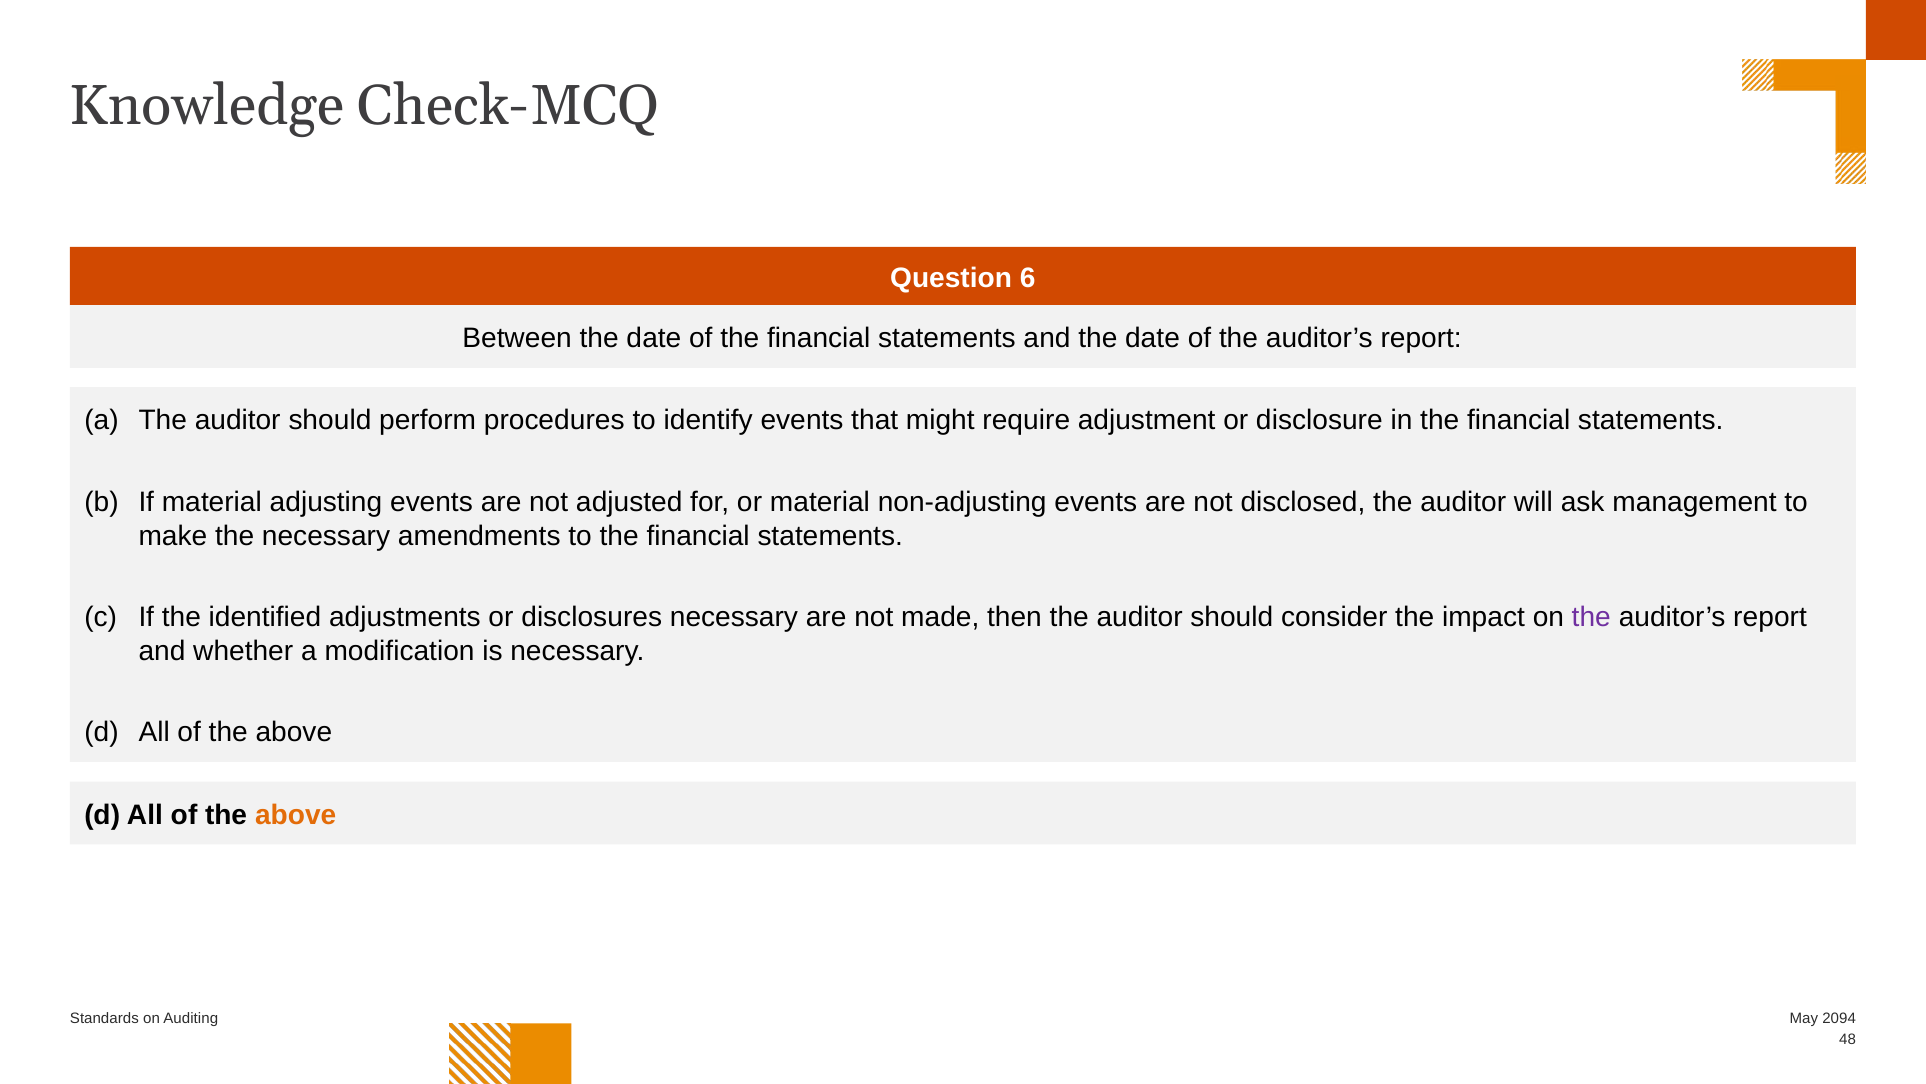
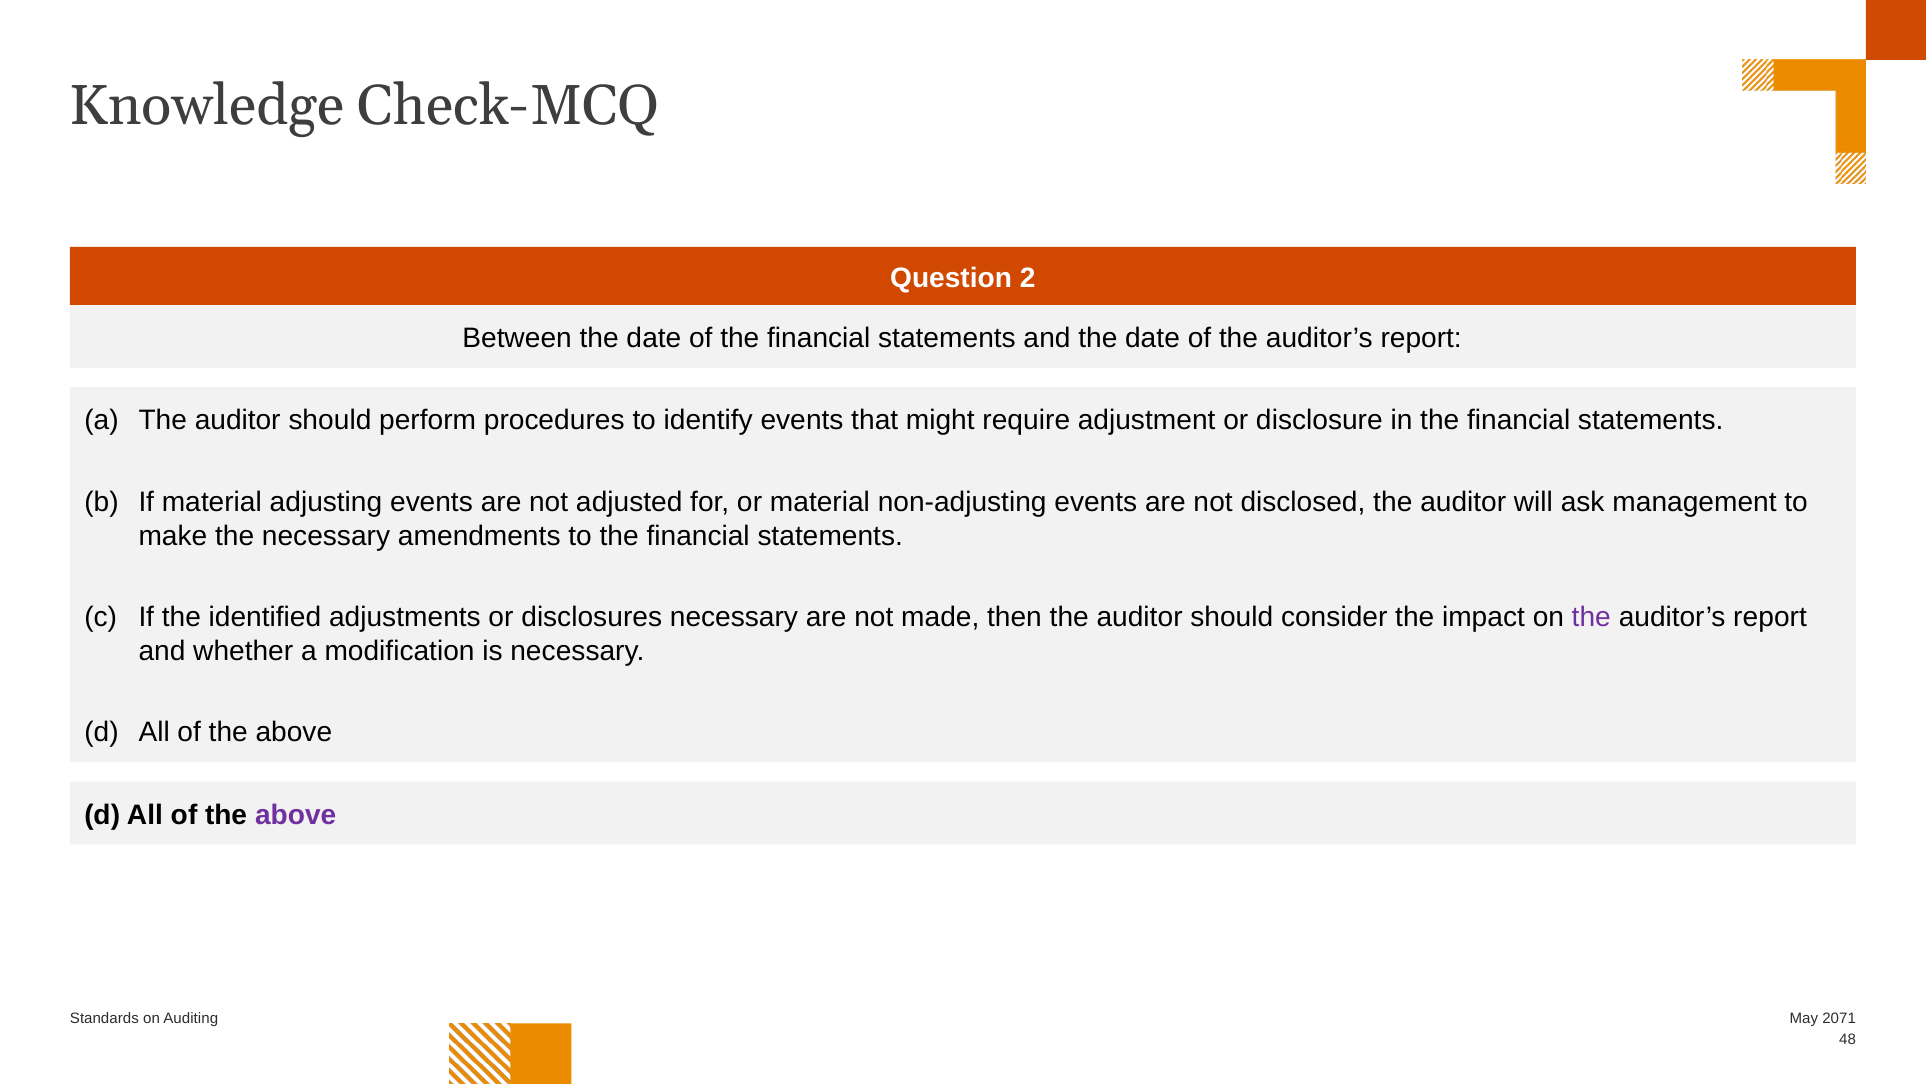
6: 6 -> 2 (1028, 278)
above colour: orange -> purple (296, 814)
2094: 2094 -> 2071 (1839, 1018)
